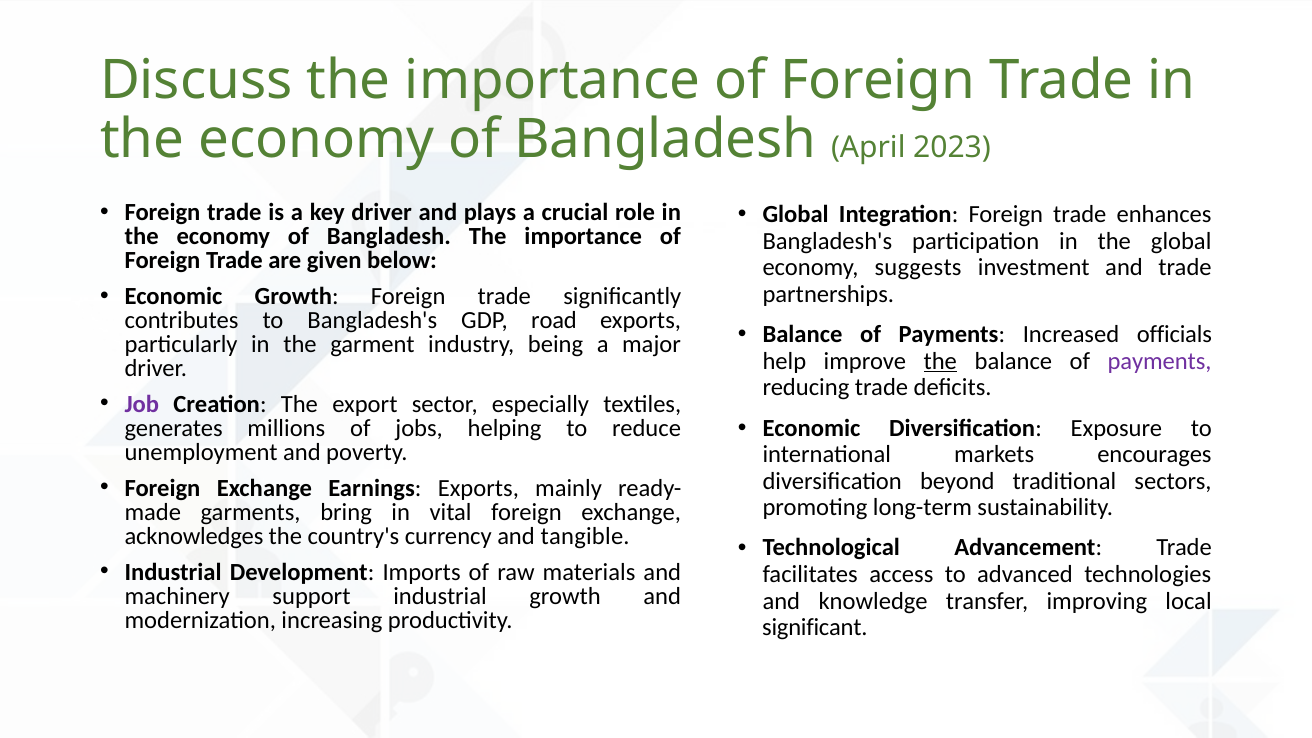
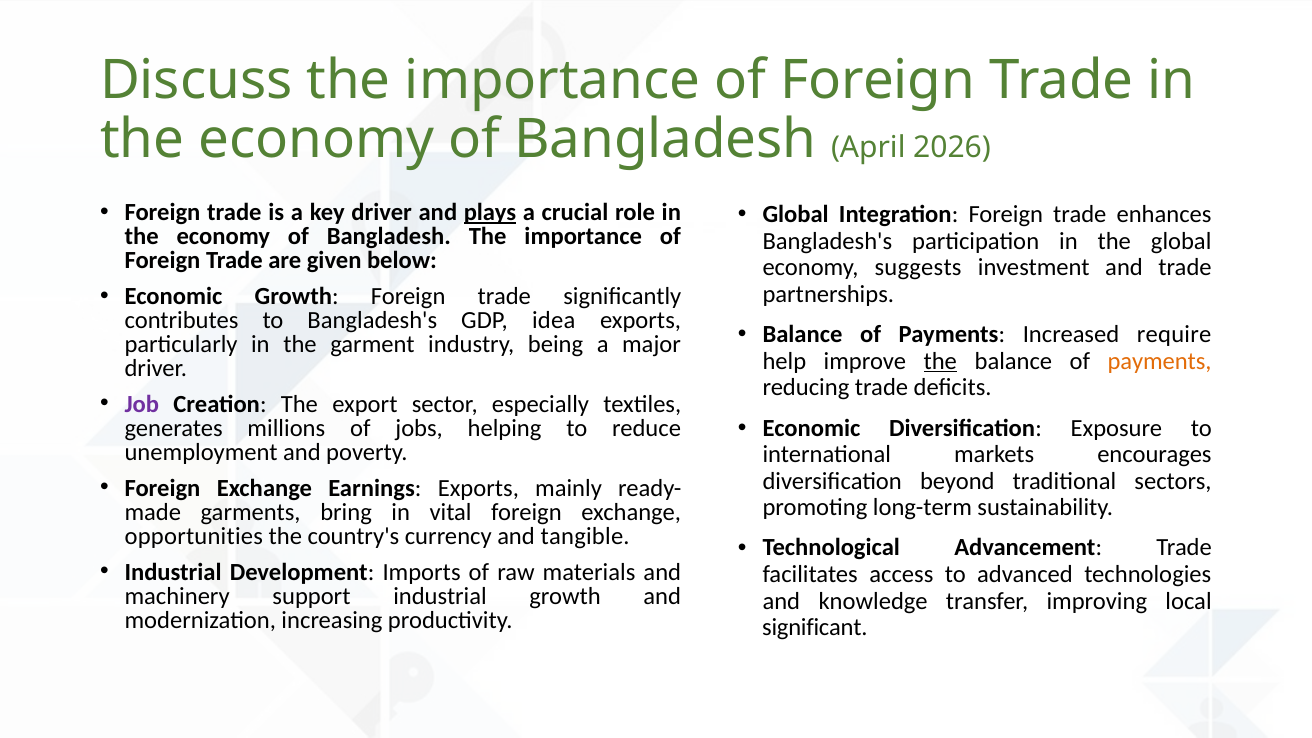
2023: 2023 -> 2026 (952, 148)
plays underline: none -> present (490, 212)
road: road -> idea (554, 320)
officials: officials -> require (1174, 334)
payments colour: purple -> orange (1160, 361)
acknowledges: acknowledges -> opportunities (194, 536)
